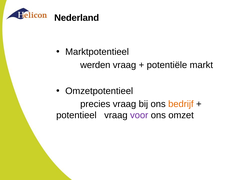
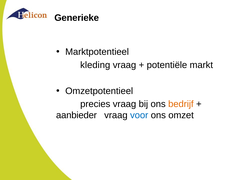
Nederland: Nederland -> Generieke (77, 18)
werden: werden -> kleding (95, 65)
potentieel: potentieel -> aanbieder (76, 115)
voor colour: purple -> blue (139, 115)
